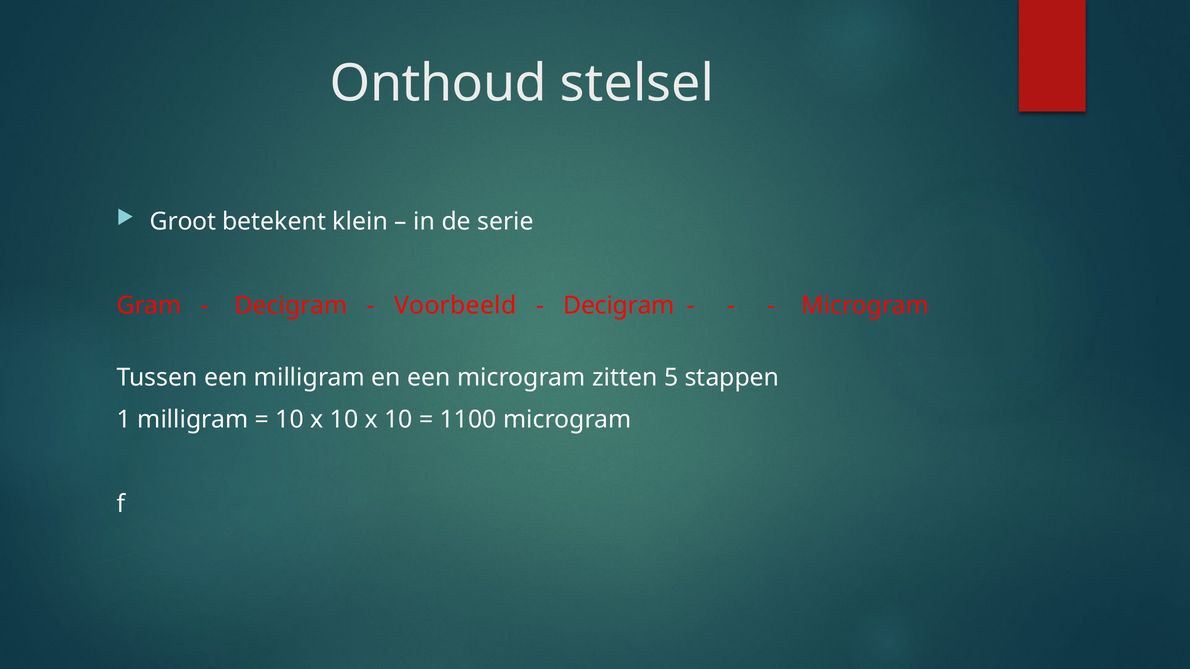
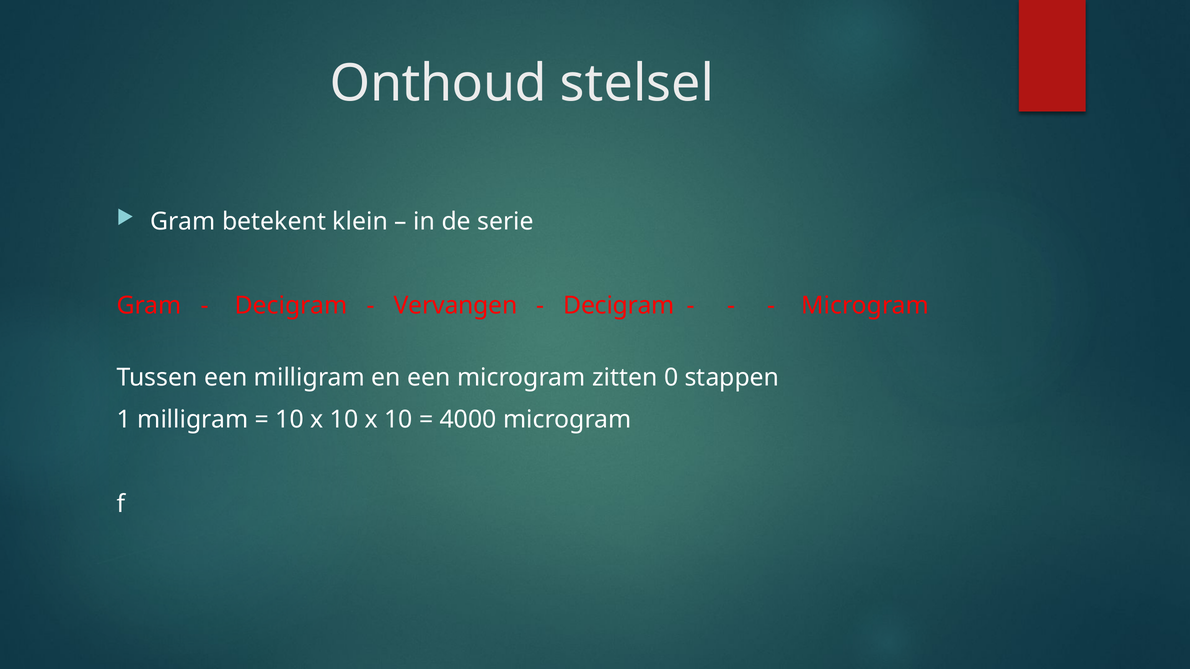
Groot: Groot -> Gram (183, 221)
Voorbeeld: Voorbeeld -> Vervangen (456, 306)
5: 5 -> 0 (671, 378)
1100: 1100 -> 4000 (468, 420)
